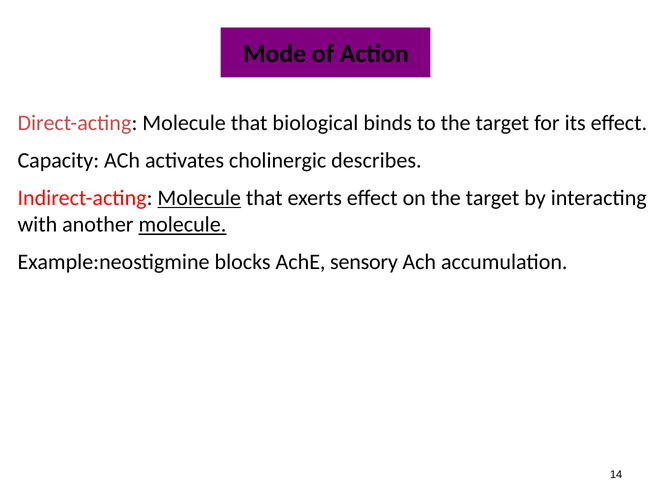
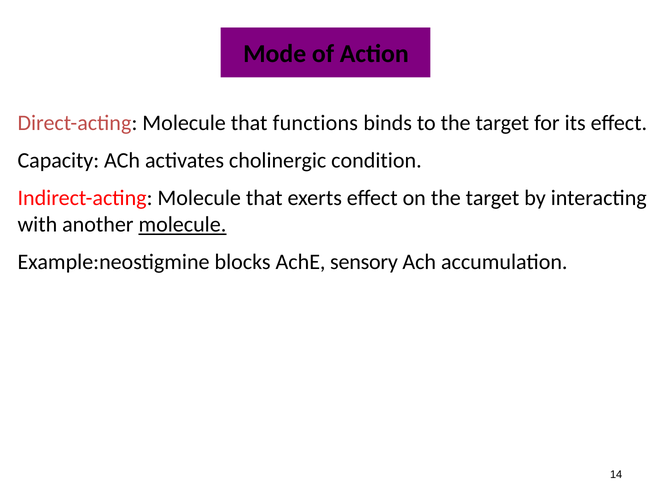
biological: biological -> functions (315, 123)
describes: describes -> condition (376, 160)
Molecule underline: present -> none (199, 198)
